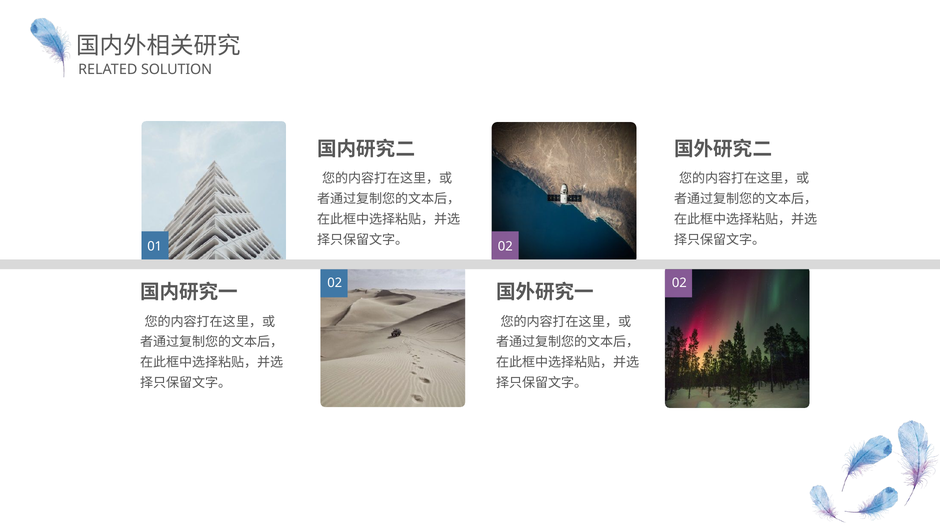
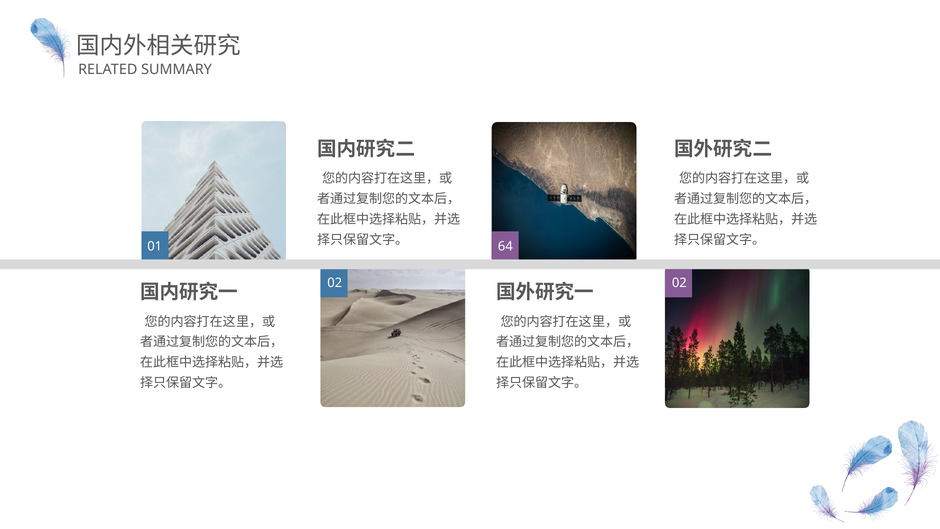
SOLUTION: SOLUTION -> SUMMARY (176, 70)
01 02: 02 -> 64 (505, 247)
